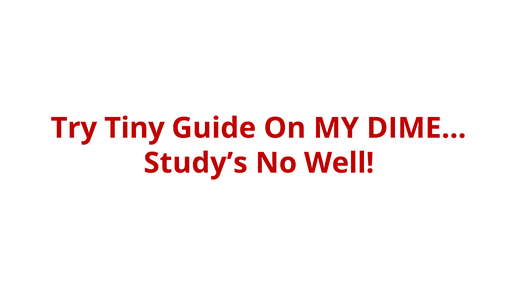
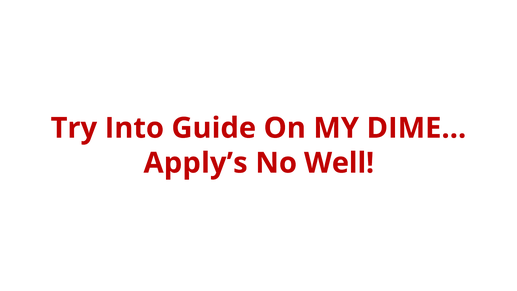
Tiny: Tiny -> Into (134, 128)
Study’s: Study’s -> Apply’s (196, 163)
